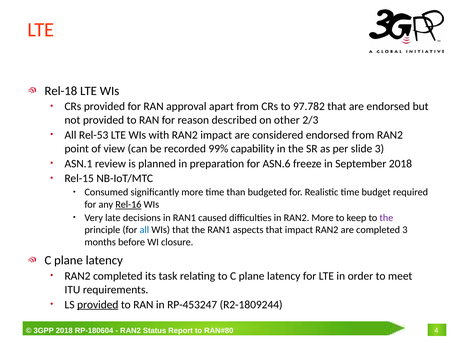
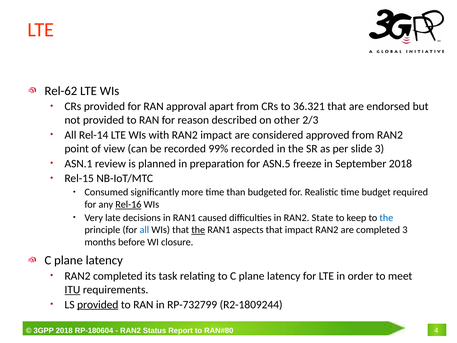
Rel-18: Rel-18 -> Rel-62 (61, 91)
97.782: 97.782 -> 36.321 (309, 106)
Rel-53: Rel-53 -> Rel-14 (94, 135)
considered endorsed: endorsed -> approved (328, 135)
99% capability: capability -> recorded (253, 149)
ASN.6: ASN.6 -> ASN.5 (277, 163)
RAN2 More: More -> State (322, 218)
the colour: purple -> blue (386, 218)
the underline: none -> present (198, 230)
ITU underline: none -> present (72, 289)
RP-453247: RP-453247 -> RP-732799 (192, 304)
